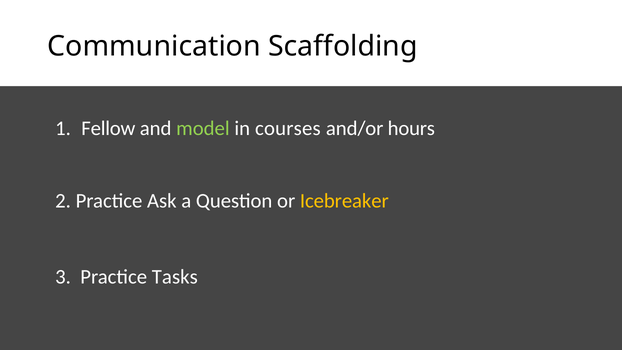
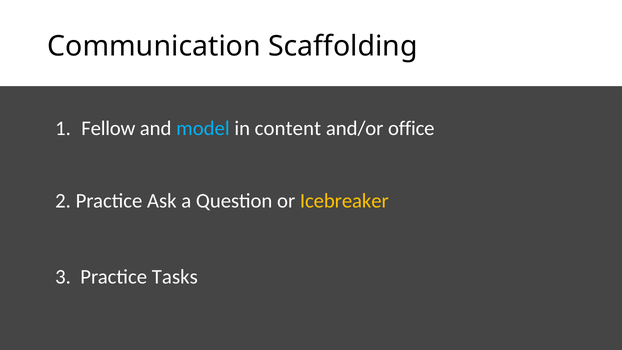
model colour: light green -> light blue (203, 128)
courses: courses -> content (288, 128)
hours: hours -> office (411, 128)
